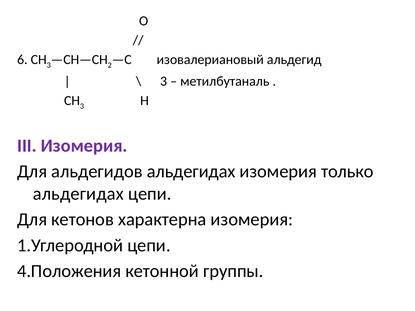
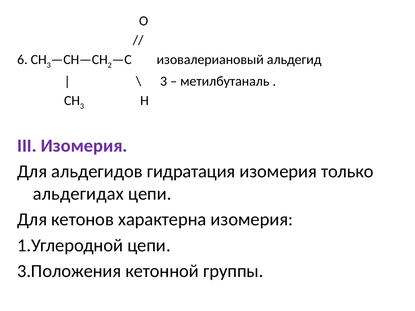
альдегидов альдегидах: альдегидах -> гидратация (191, 172)
4.Положения: 4.Положения -> 3.Положения (69, 271)
